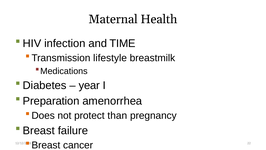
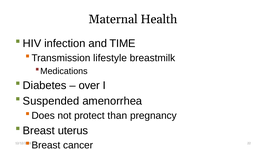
year: year -> over (89, 85)
Preparation: Preparation -> Suspended (51, 101)
failure: failure -> uterus (73, 130)
